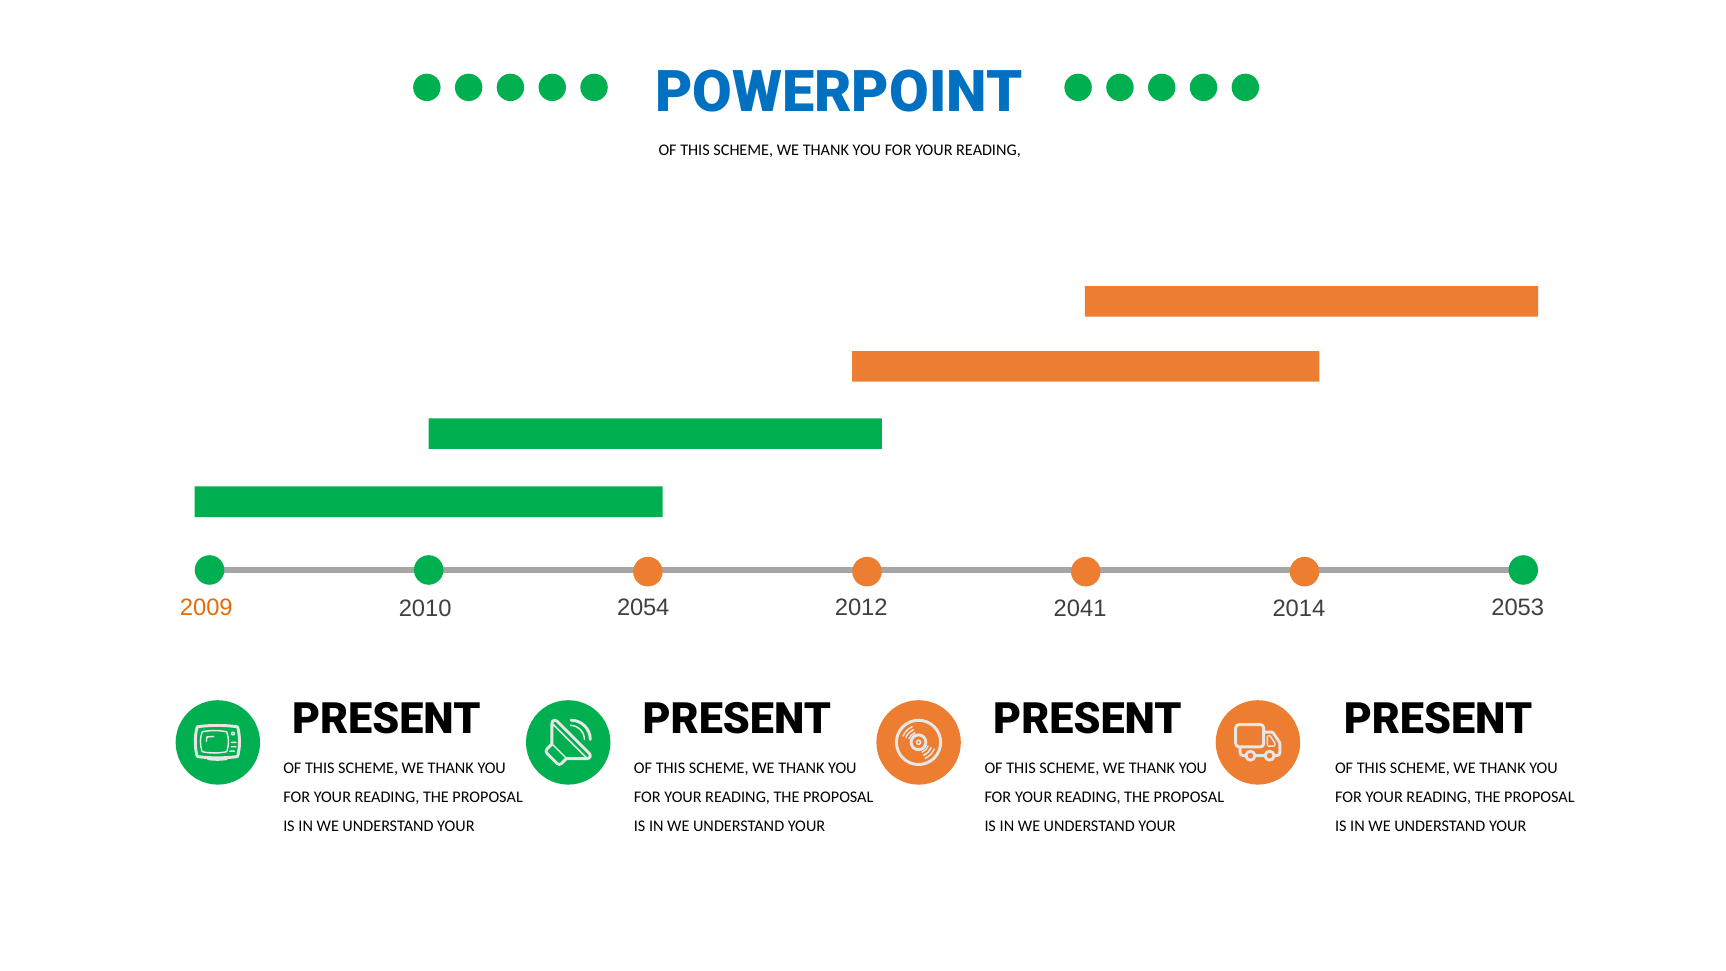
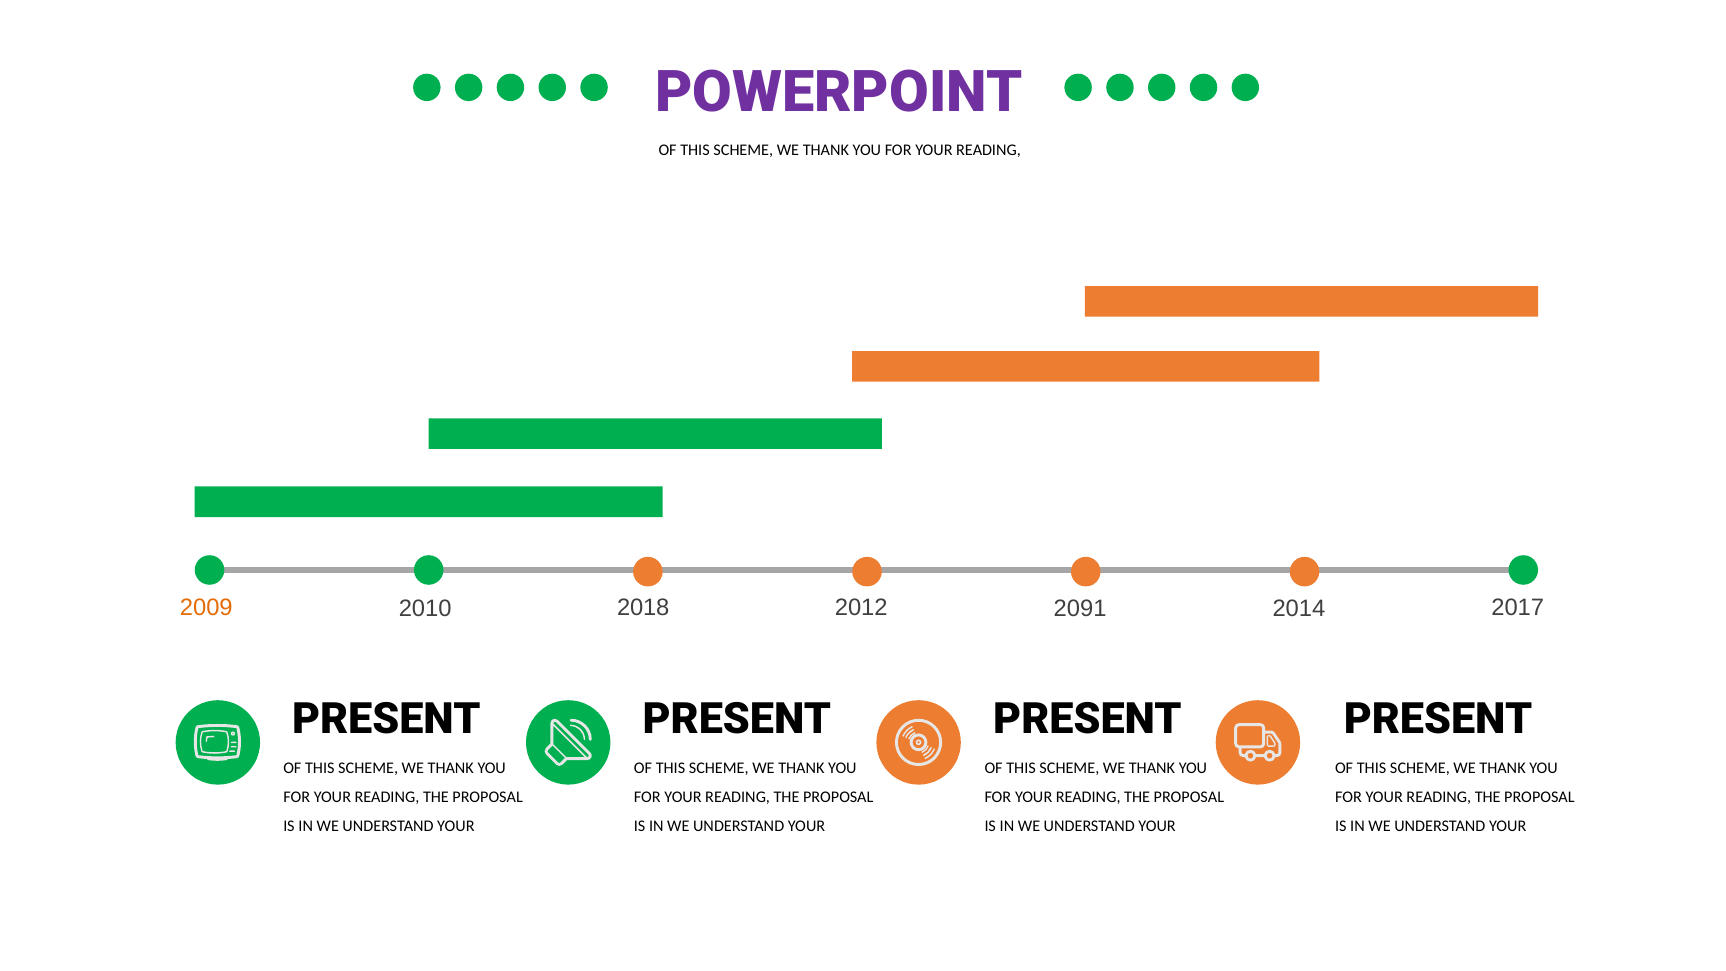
POWERPOINT colour: blue -> purple (839, 93)
2054: 2054 -> 2018 (643, 607)
2053: 2053 -> 2017 (1518, 608)
2041: 2041 -> 2091 (1080, 608)
